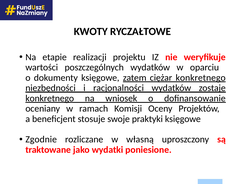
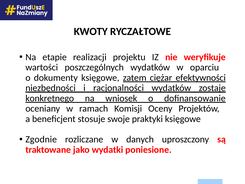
ciężar konkretnego: konkretnego -> efektywności (201, 78)
własną: własną -> danych (140, 139)
